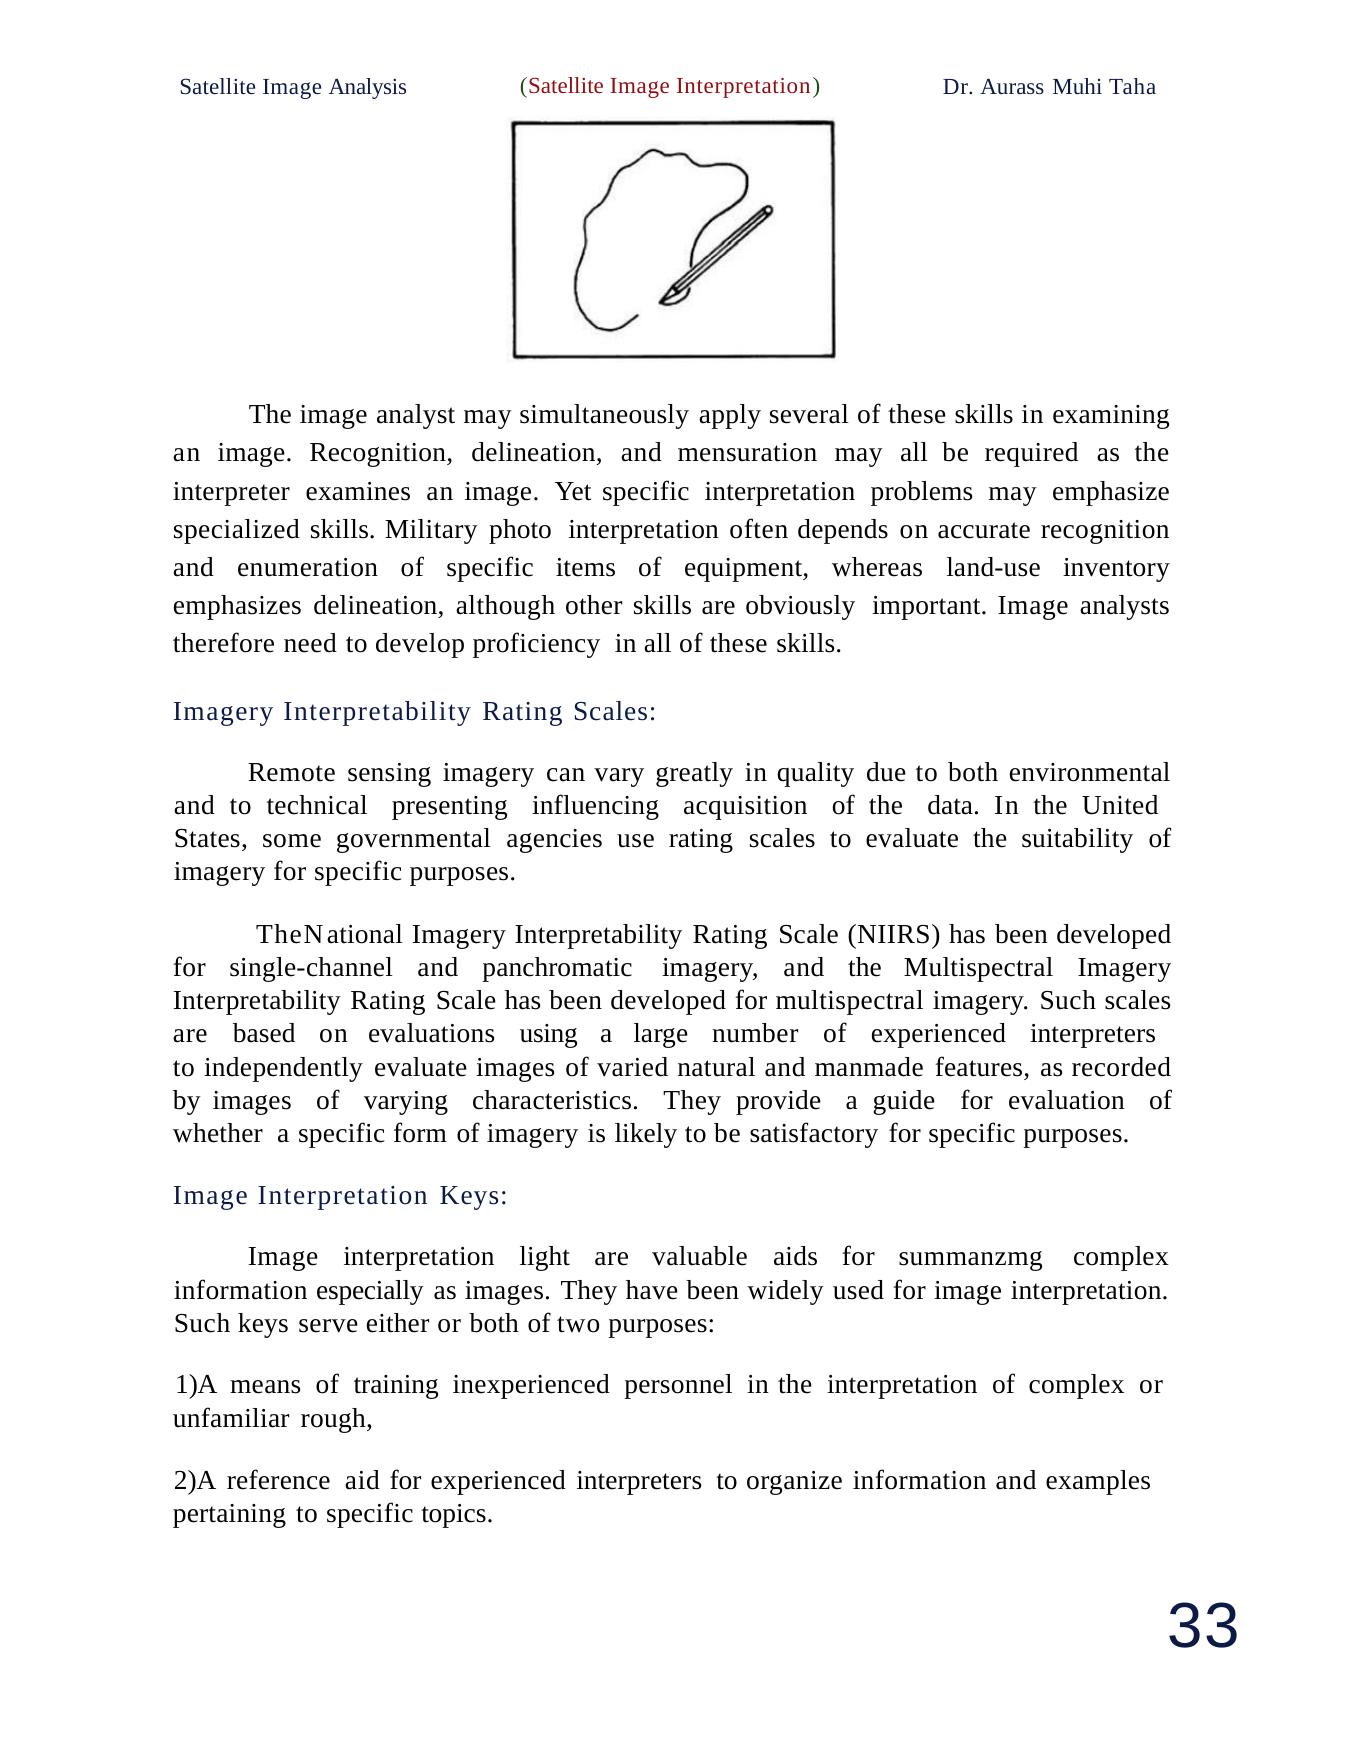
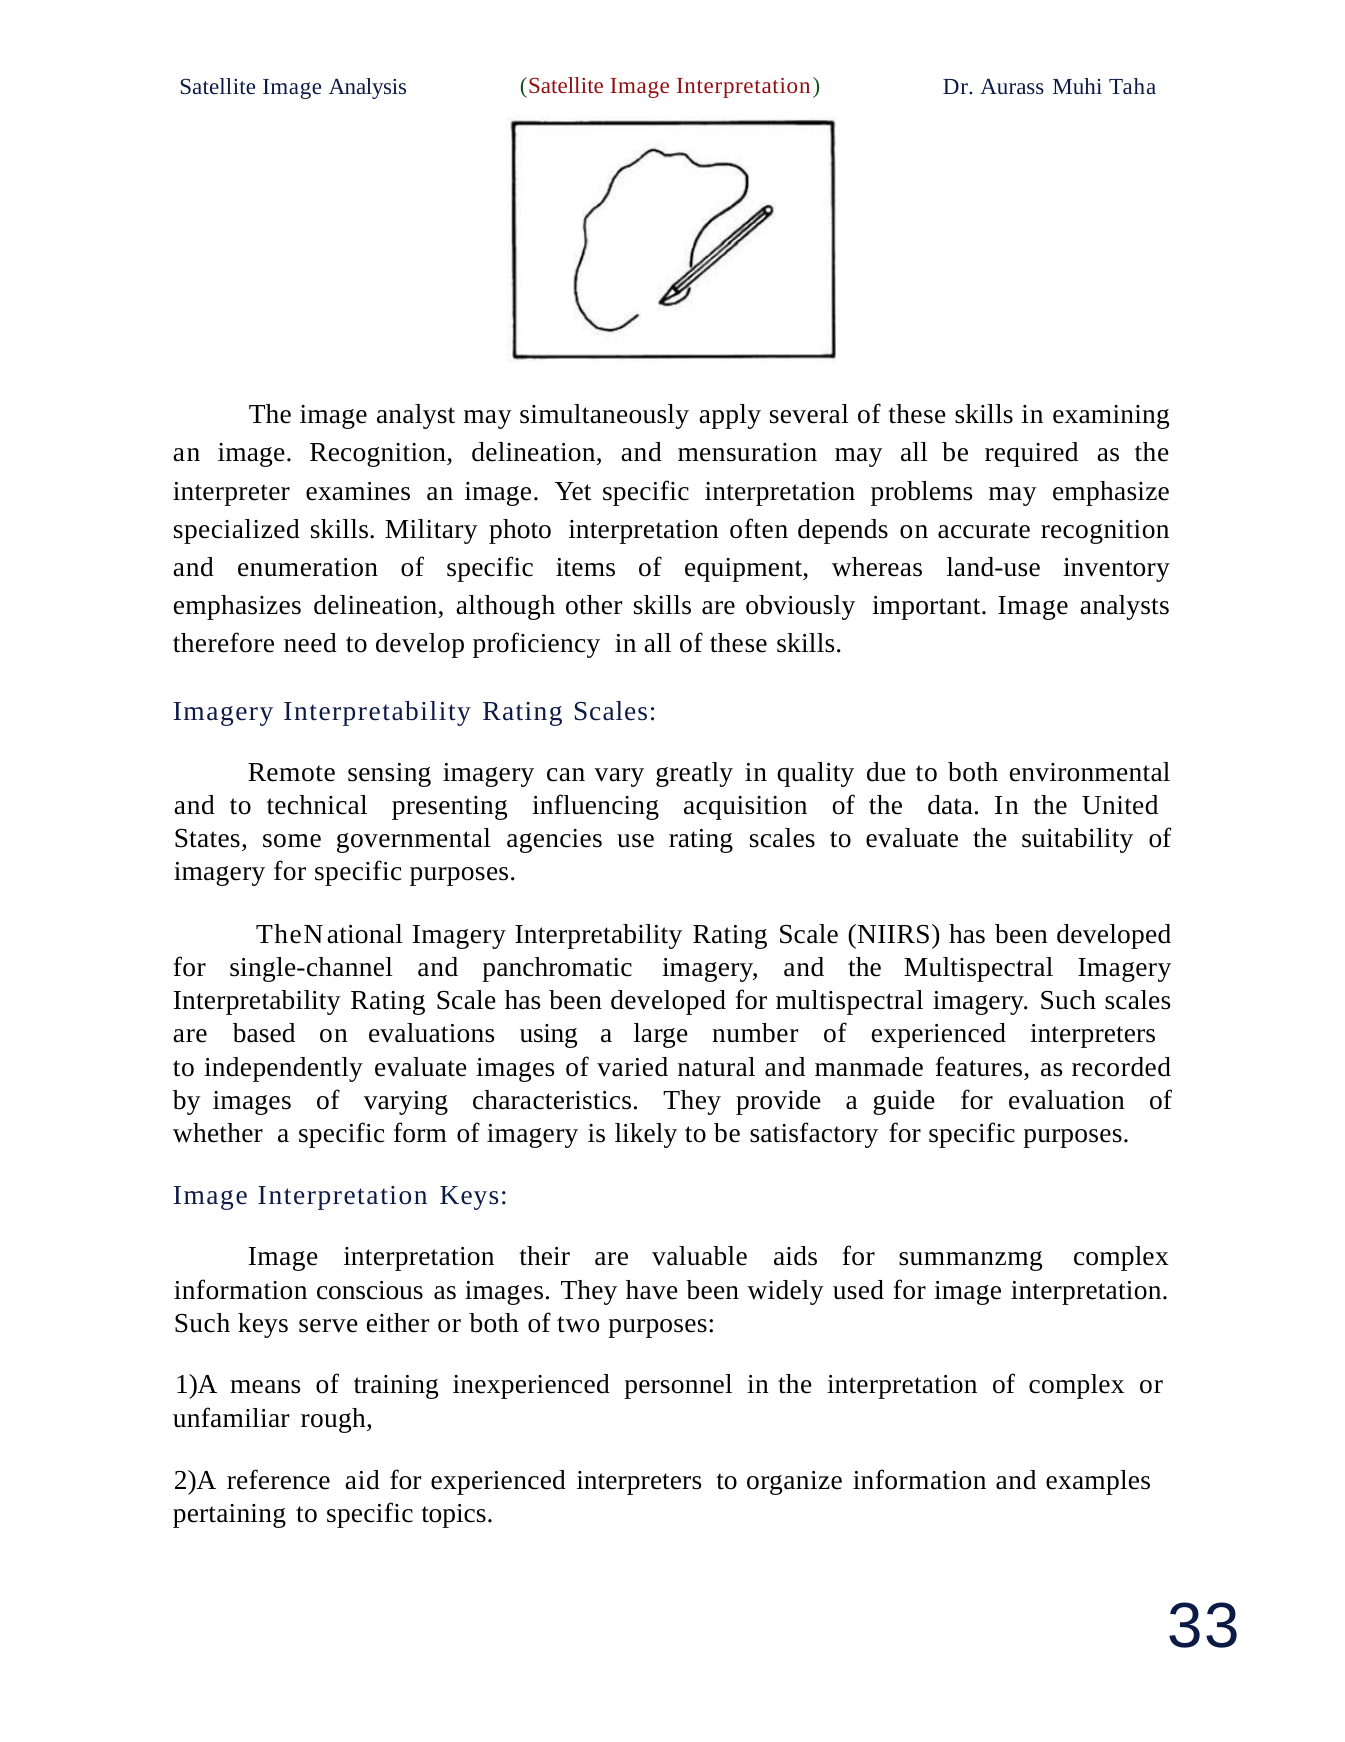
light: light -> their (545, 1257)
especially: especially -> conscious (370, 1291)
